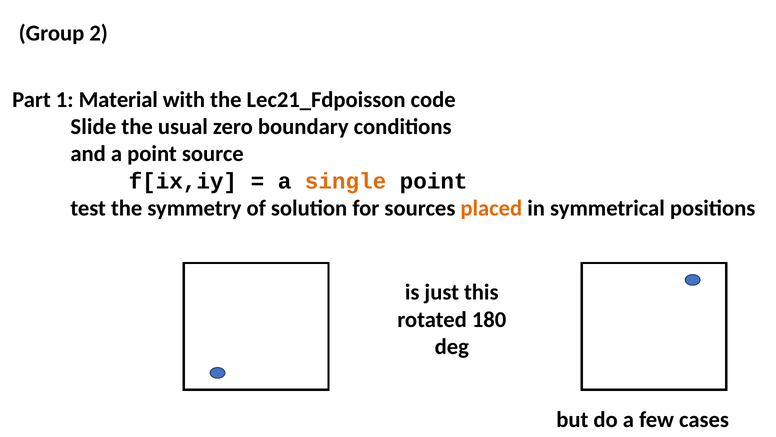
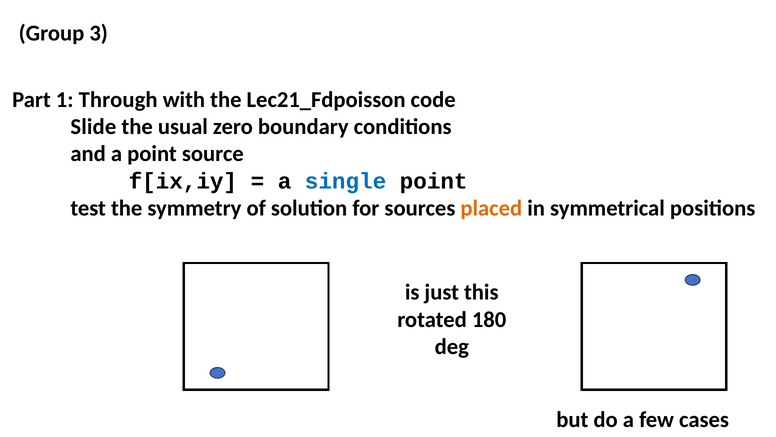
2: 2 -> 3 (99, 33)
Material: Material -> Through (118, 99)
single colour: orange -> blue (346, 181)
